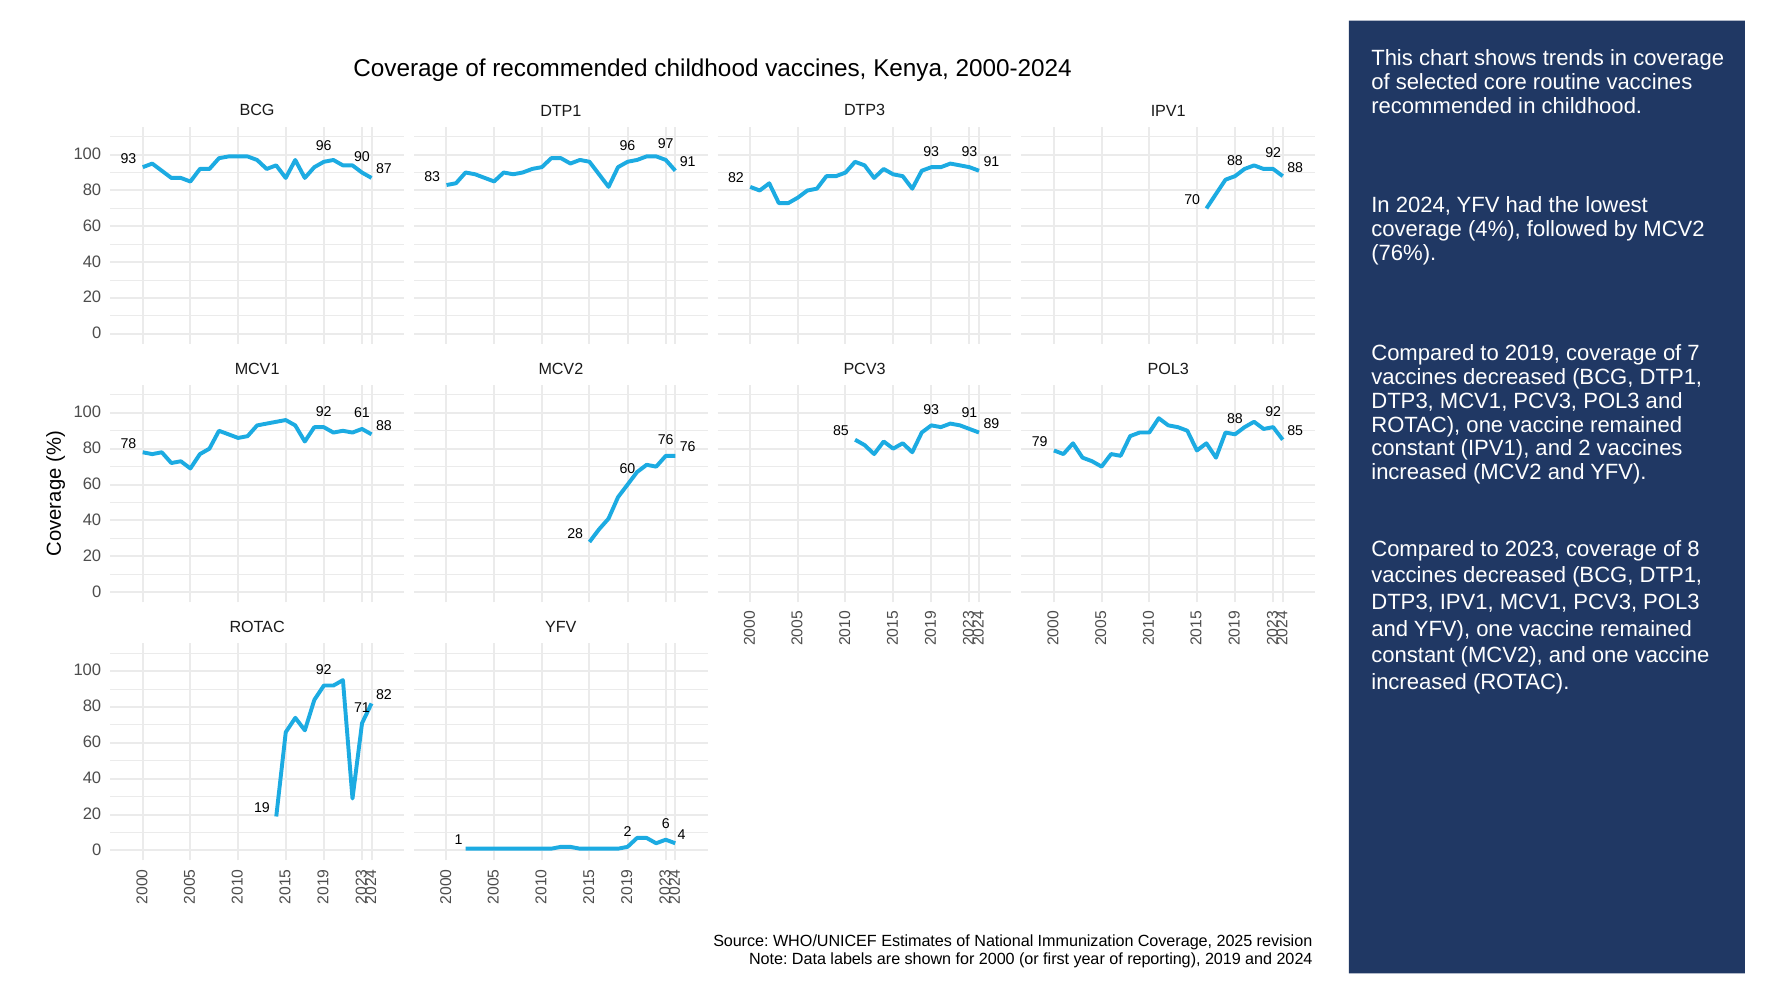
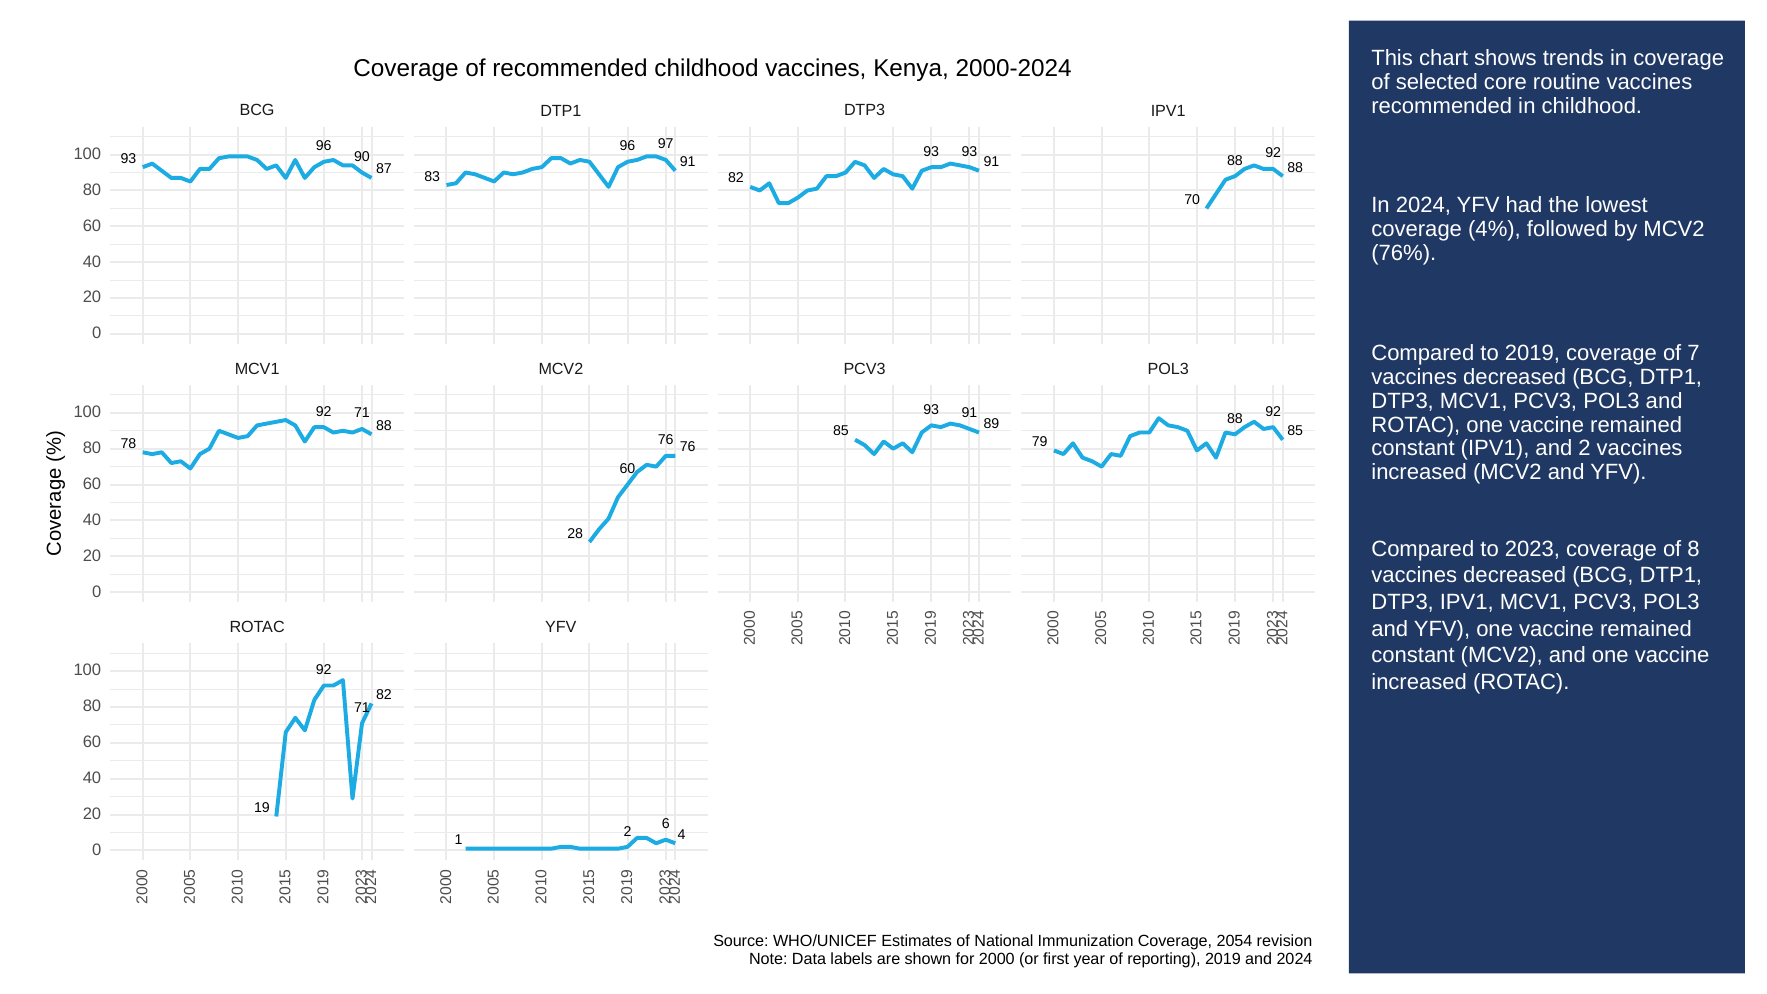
61: 61 -> 71 (362, 413)
2025: 2025 -> 2054 (1235, 942)
